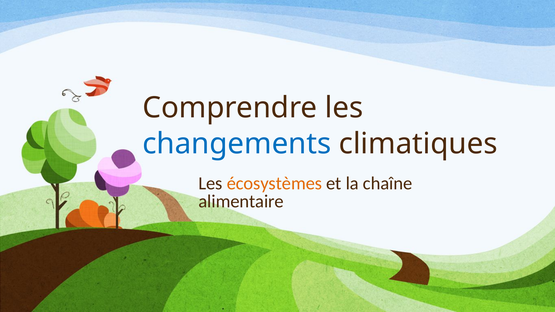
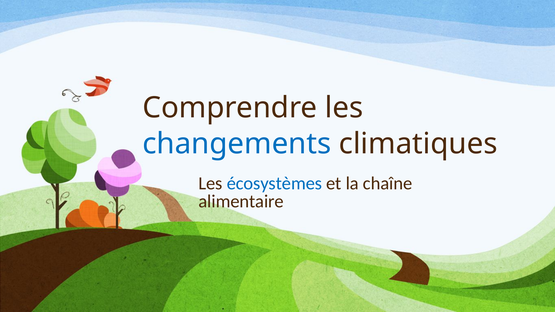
écosystèmes colour: orange -> blue (274, 184)
